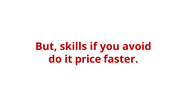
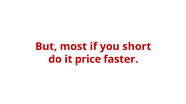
skills: skills -> most (73, 47)
avoid: avoid -> short (137, 47)
